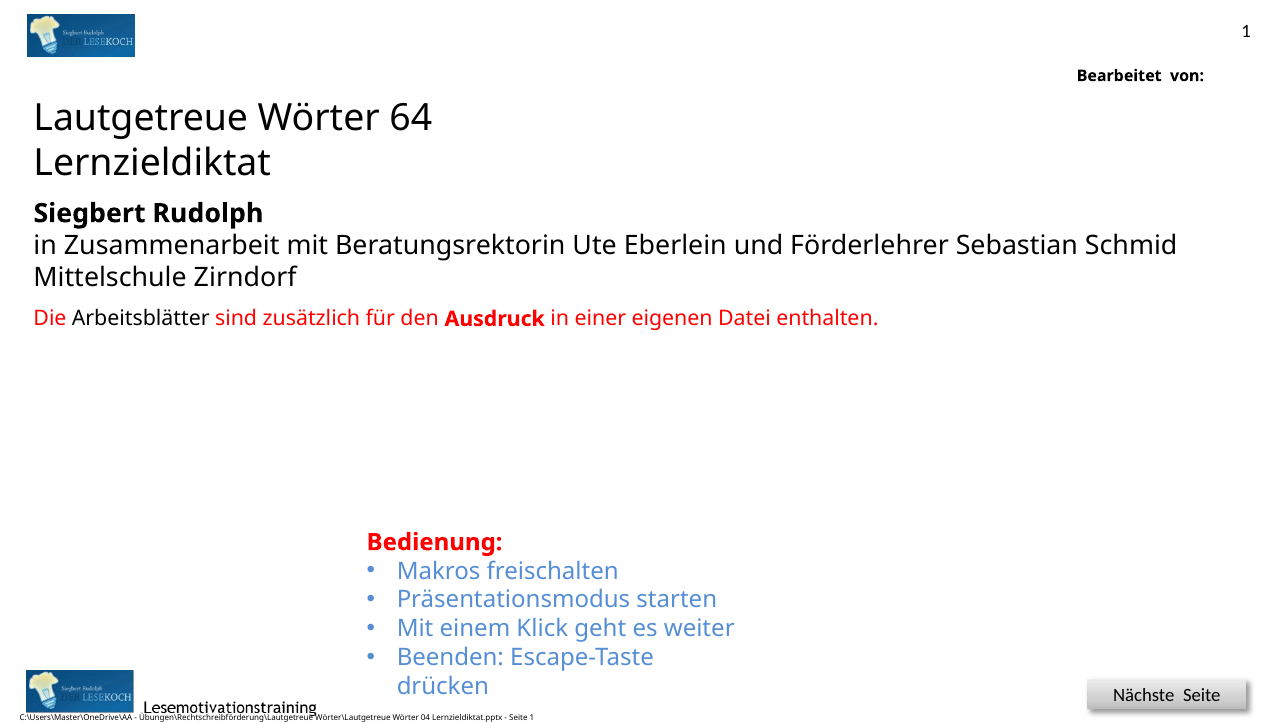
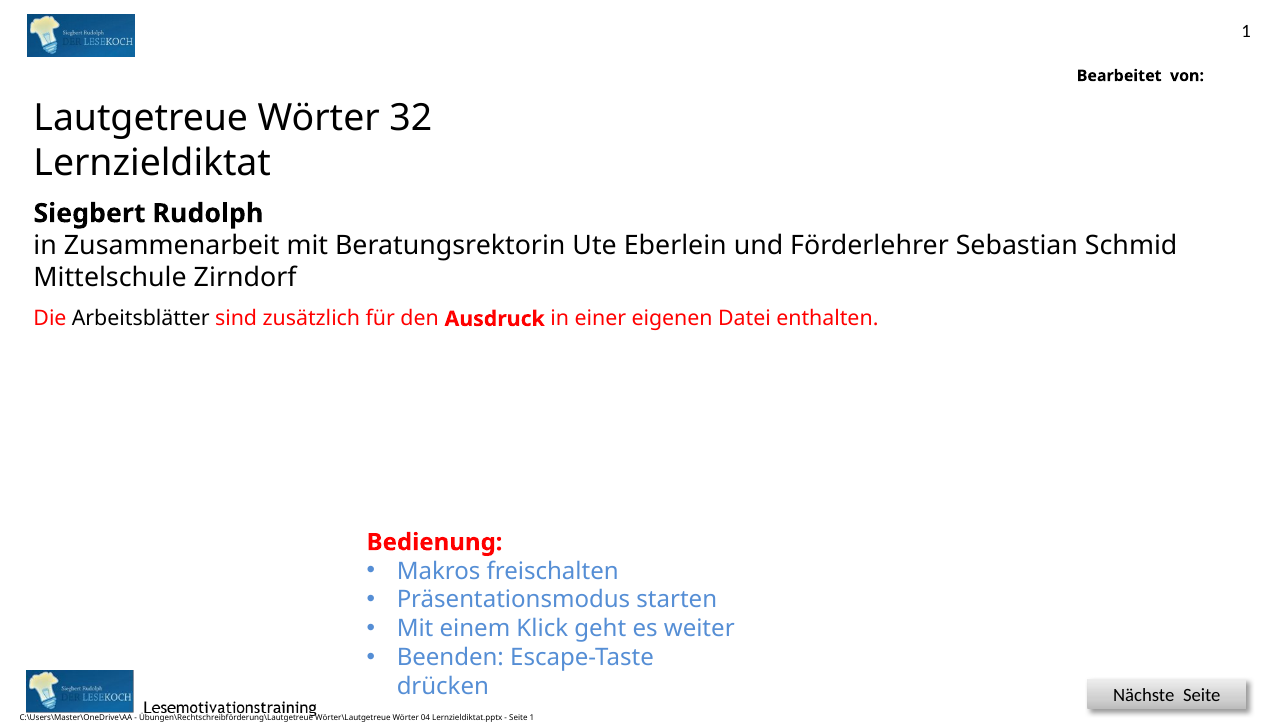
64: 64 -> 32 (411, 118)
